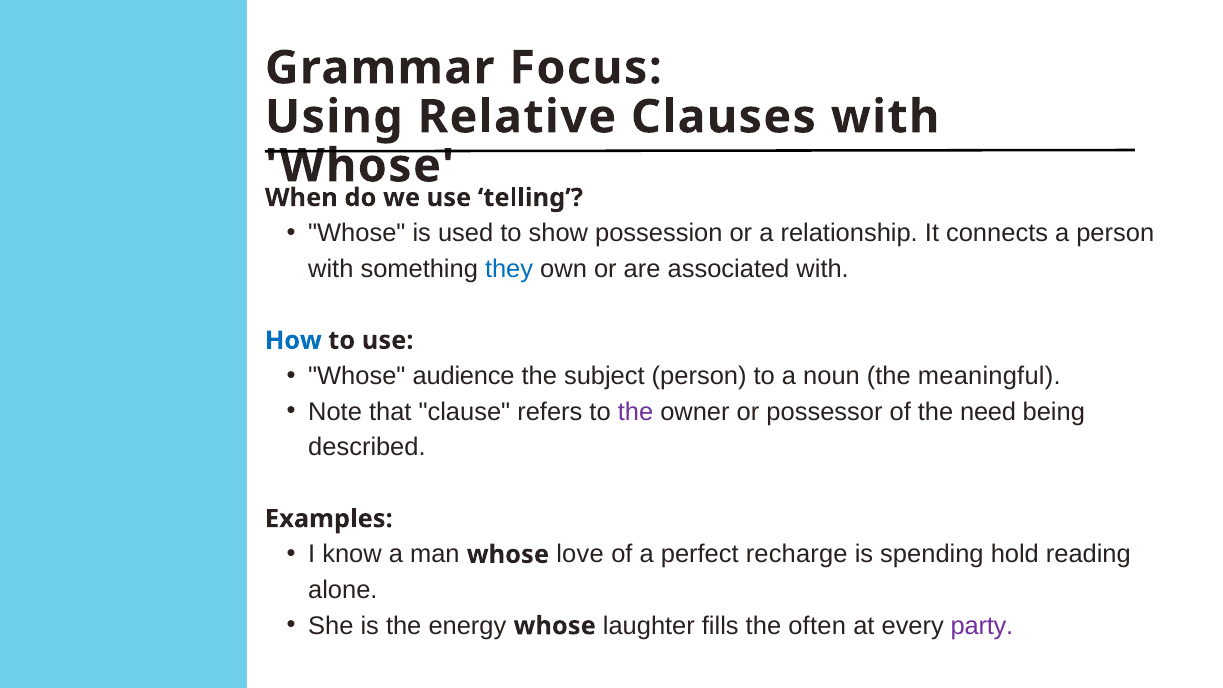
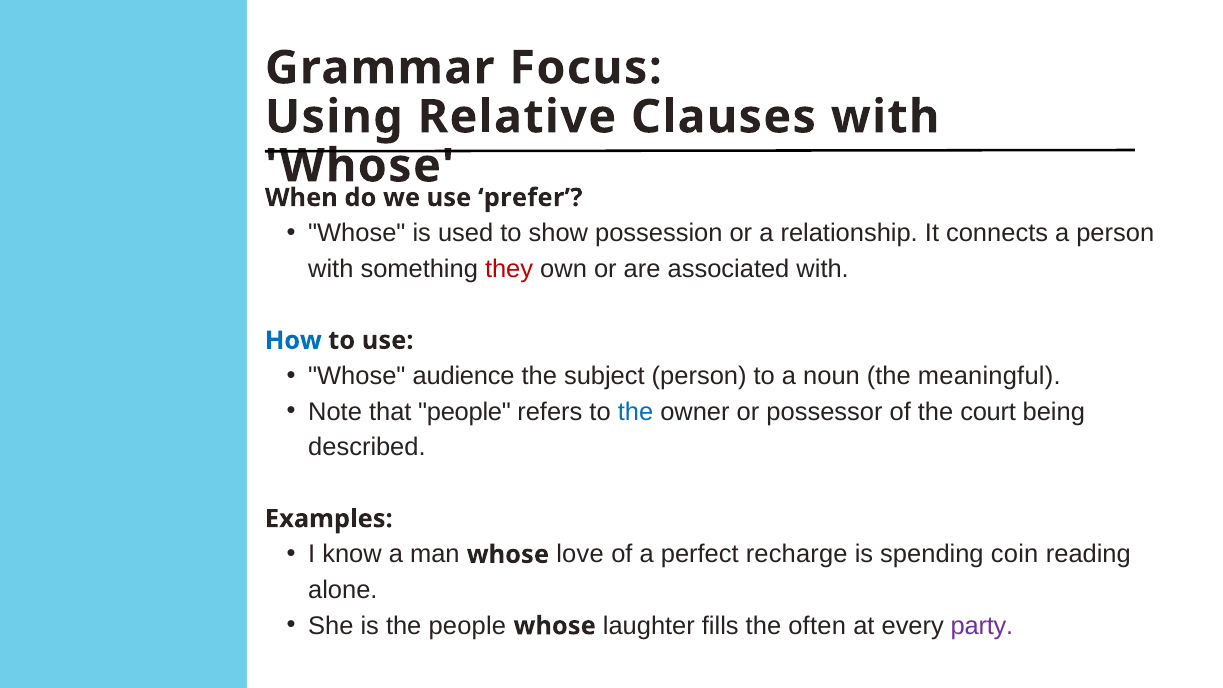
telling: telling -> prefer (530, 198)
they colour: blue -> red (509, 269)
that clause: clause -> people (465, 412)
the colour: purple -> blue (635, 412)
need: need -> court (988, 412)
hold: hold -> coin (1015, 554)
the energy: energy -> people (467, 626)
